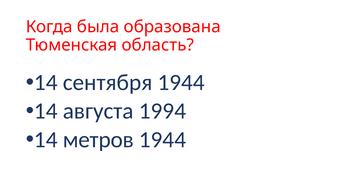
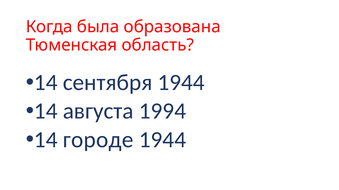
метров: метров -> городе (98, 140)
